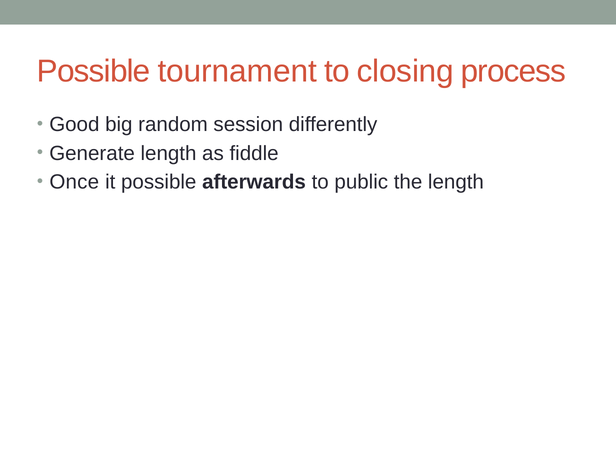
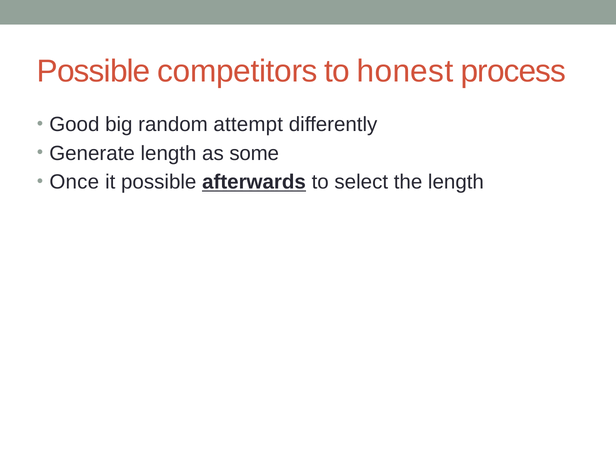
tournament: tournament -> competitors (237, 72)
closing: closing -> honest (405, 72)
session: session -> attempt (248, 125)
fiddle: fiddle -> some (254, 153)
afterwards underline: none -> present (254, 182)
public: public -> select (361, 182)
